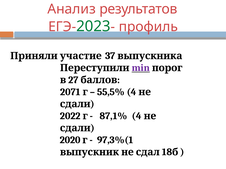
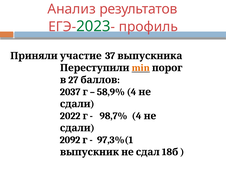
min colour: purple -> orange (141, 68)
2071: 2071 -> 2037 (70, 92)
55,5%: 55,5% -> 58,9% (111, 92)
87,1%: 87,1% -> 98,7% (113, 116)
2020: 2020 -> 2092 (70, 140)
